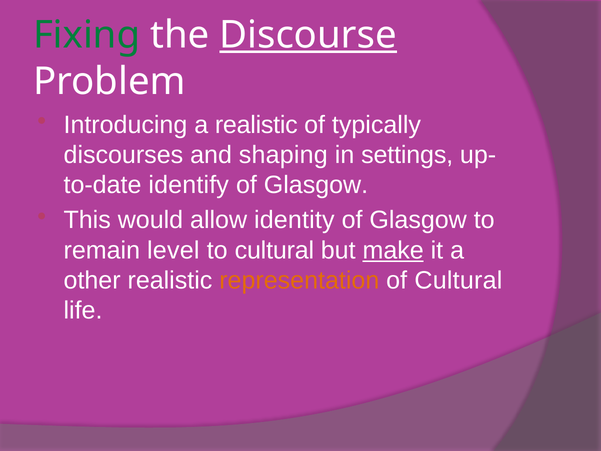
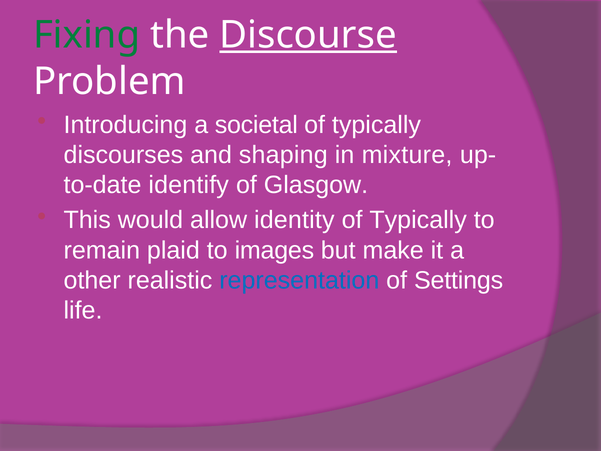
a realistic: realistic -> societal (256, 125)
settings: settings -> mixture (407, 155)
Glasgow: Glasgow -> Typically (418, 220)
level: level -> plaid (173, 250)
to cultural: cultural -> images (274, 250)
make underline: present -> none (393, 250)
representation colour: orange -> blue (299, 280)
of Cultural: Cultural -> Settings (459, 280)
